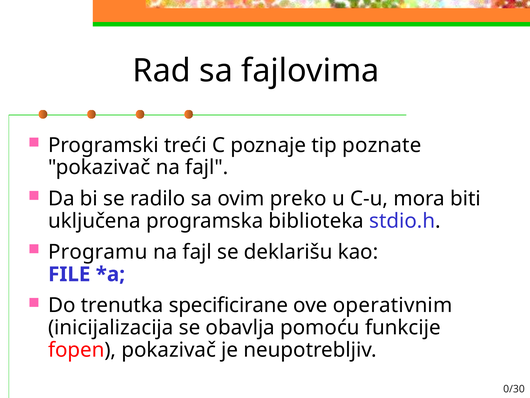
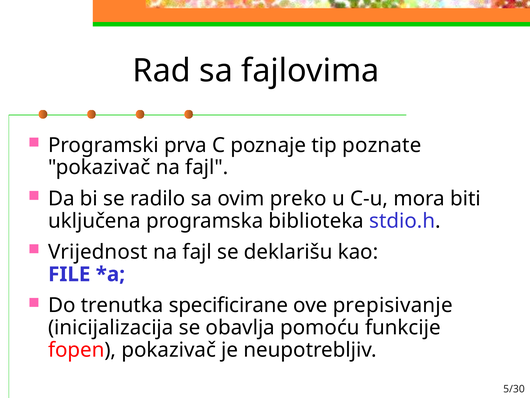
treći: treći -> prva (185, 145)
Programu: Programu -> Vrijednost (98, 252)
operativnim: operativnim -> prepisivanje (393, 305)
0/30: 0/30 -> 5/30 (514, 389)
